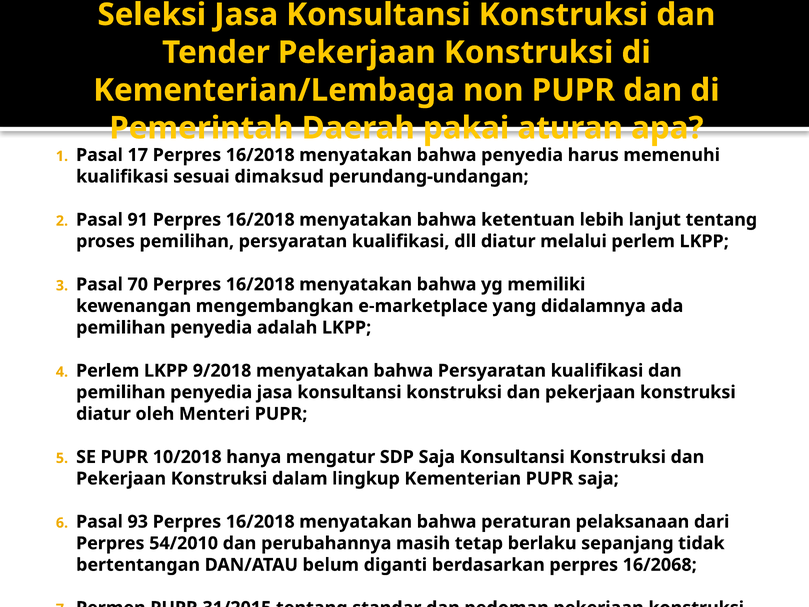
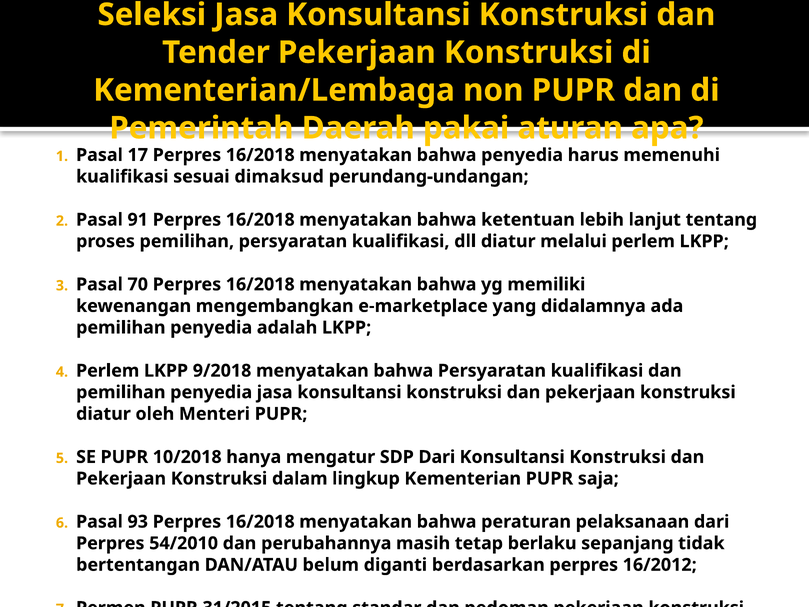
SDP Saja: Saja -> Dari (437, 457)
16/2068: 16/2068 -> 16/2012 (660, 565)
